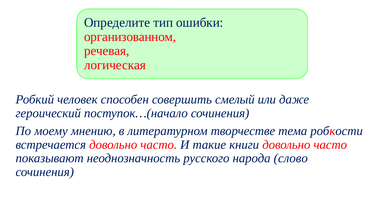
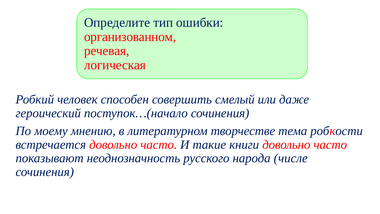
слово: слово -> числе (291, 158)
